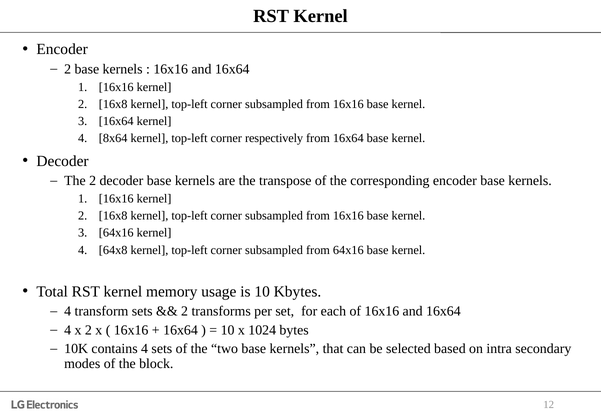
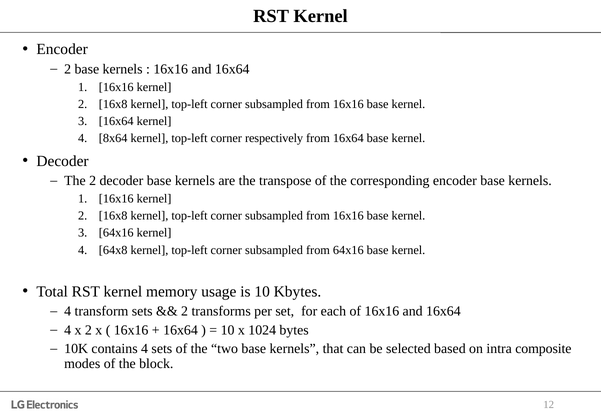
secondary: secondary -> composite (543, 349)
